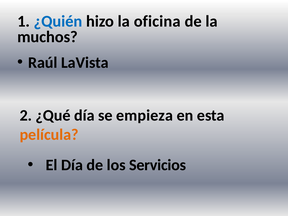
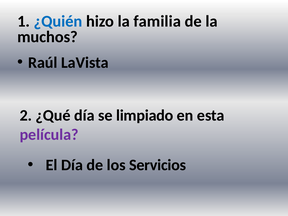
oficina: oficina -> familia (157, 21)
empieza: empieza -> limpiado (145, 115)
película colour: orange -> purple (49, 135)
